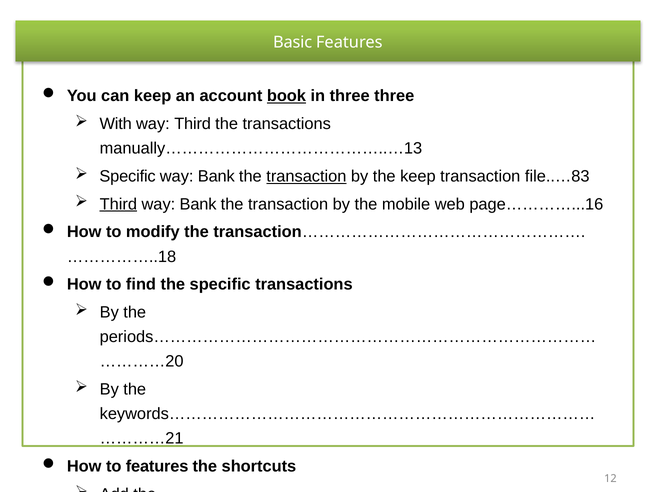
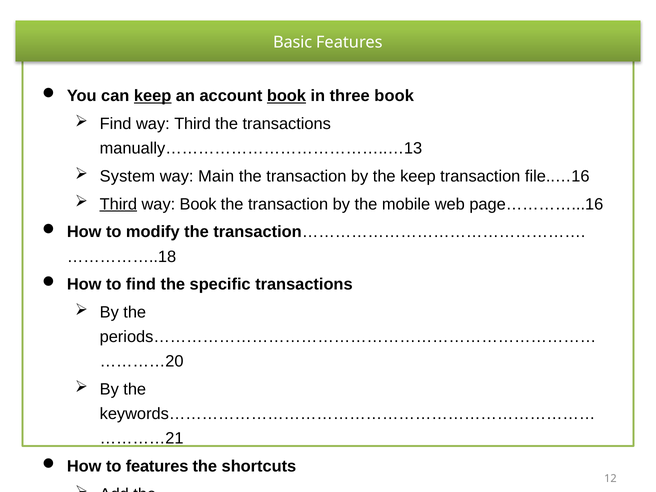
keep underline: none -> present (153, 96)
three three: three -> book (394, 96)
With: With -> Find (116, 124)
Specific: Specific -> System (127, 176)
Bank: Bank -> Main (216, 176)
transaction underline: present -> none (306, 176)
file..…83: file..…83 -> file..…16 (557, 176)
Bank: Bank -> Book (198, 204)
